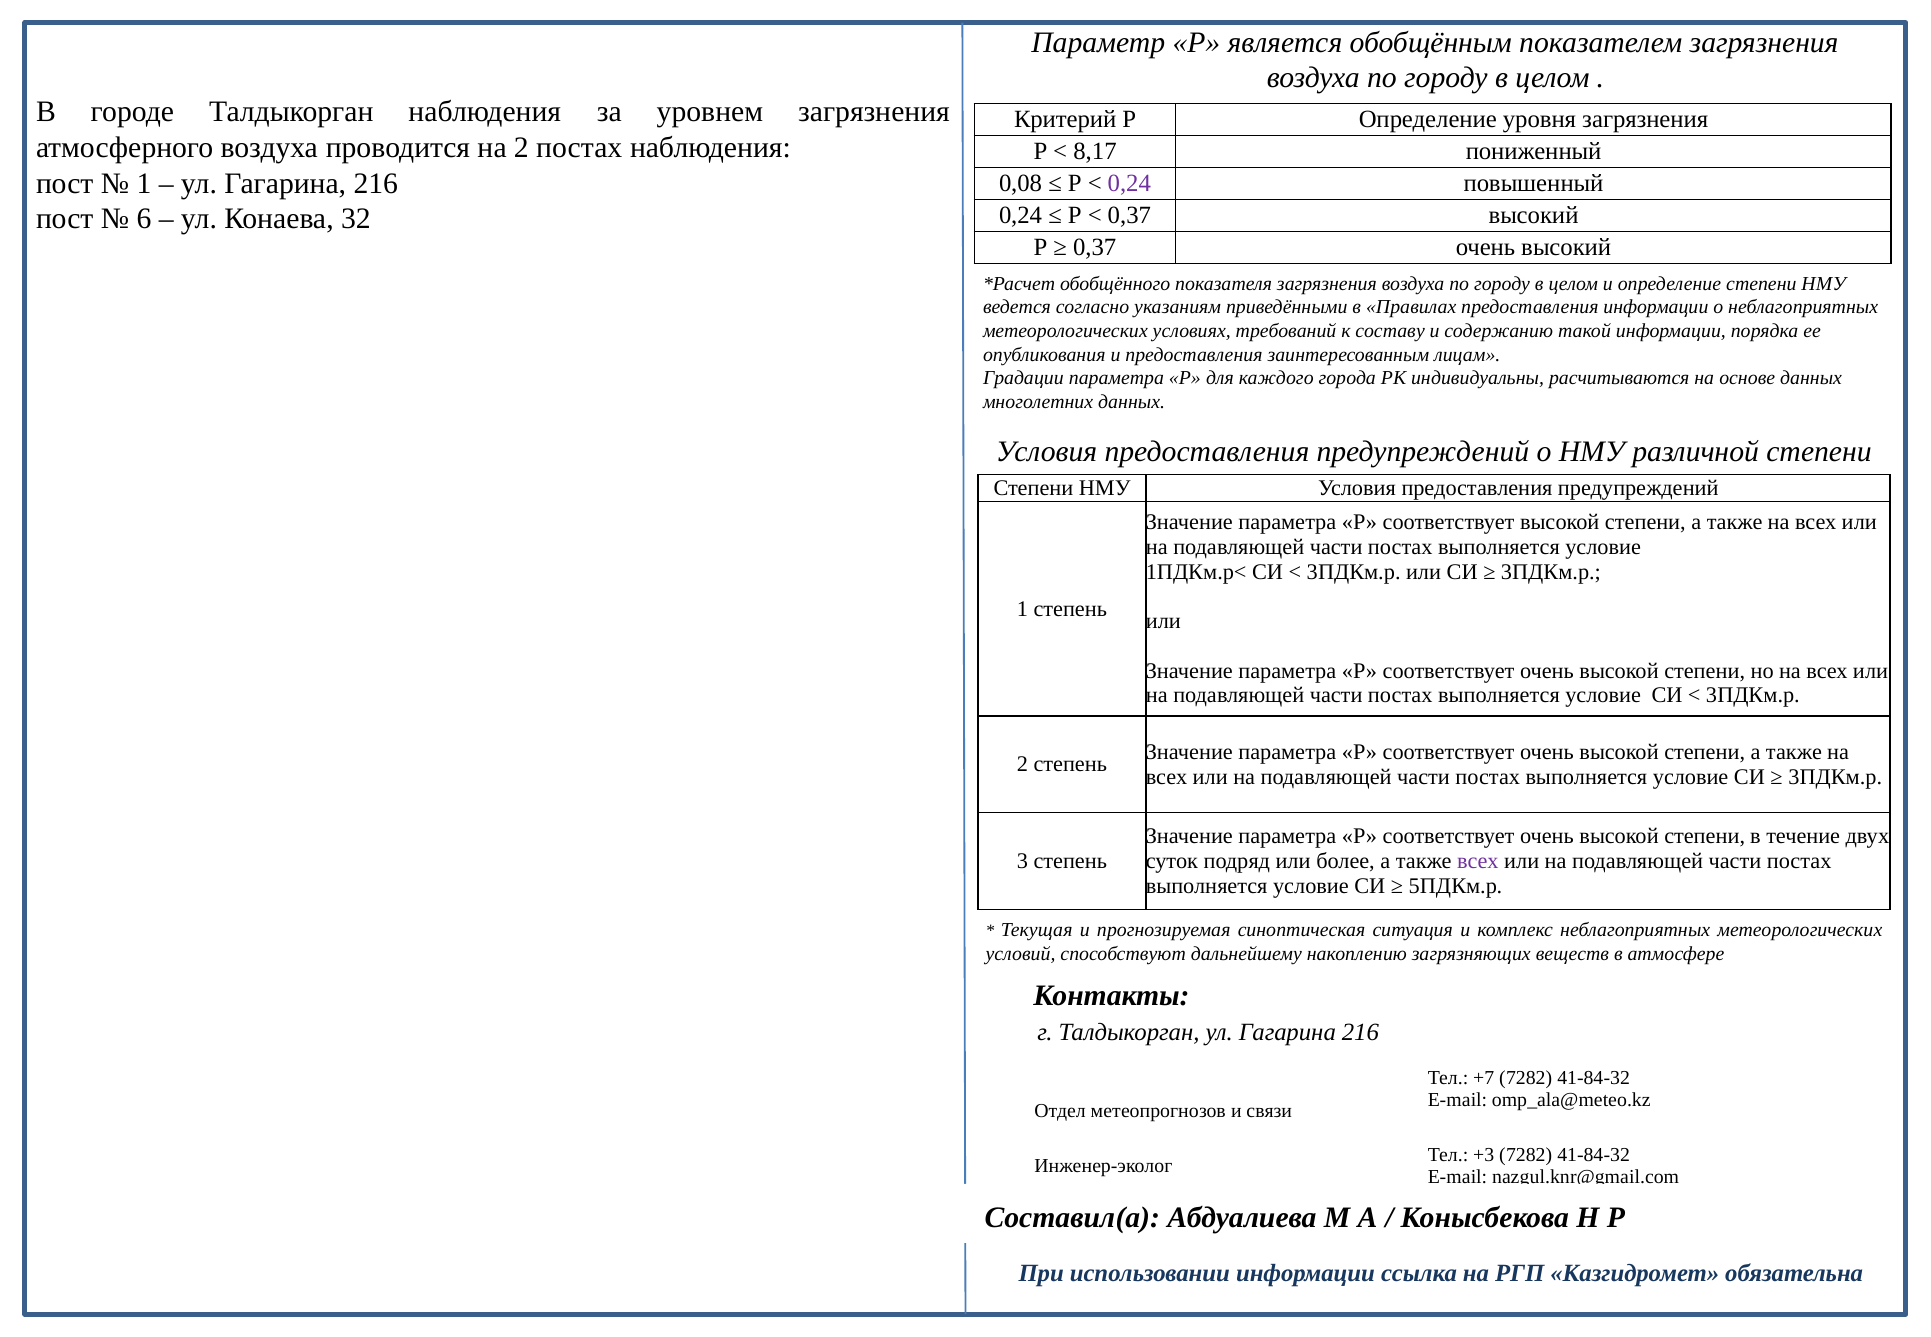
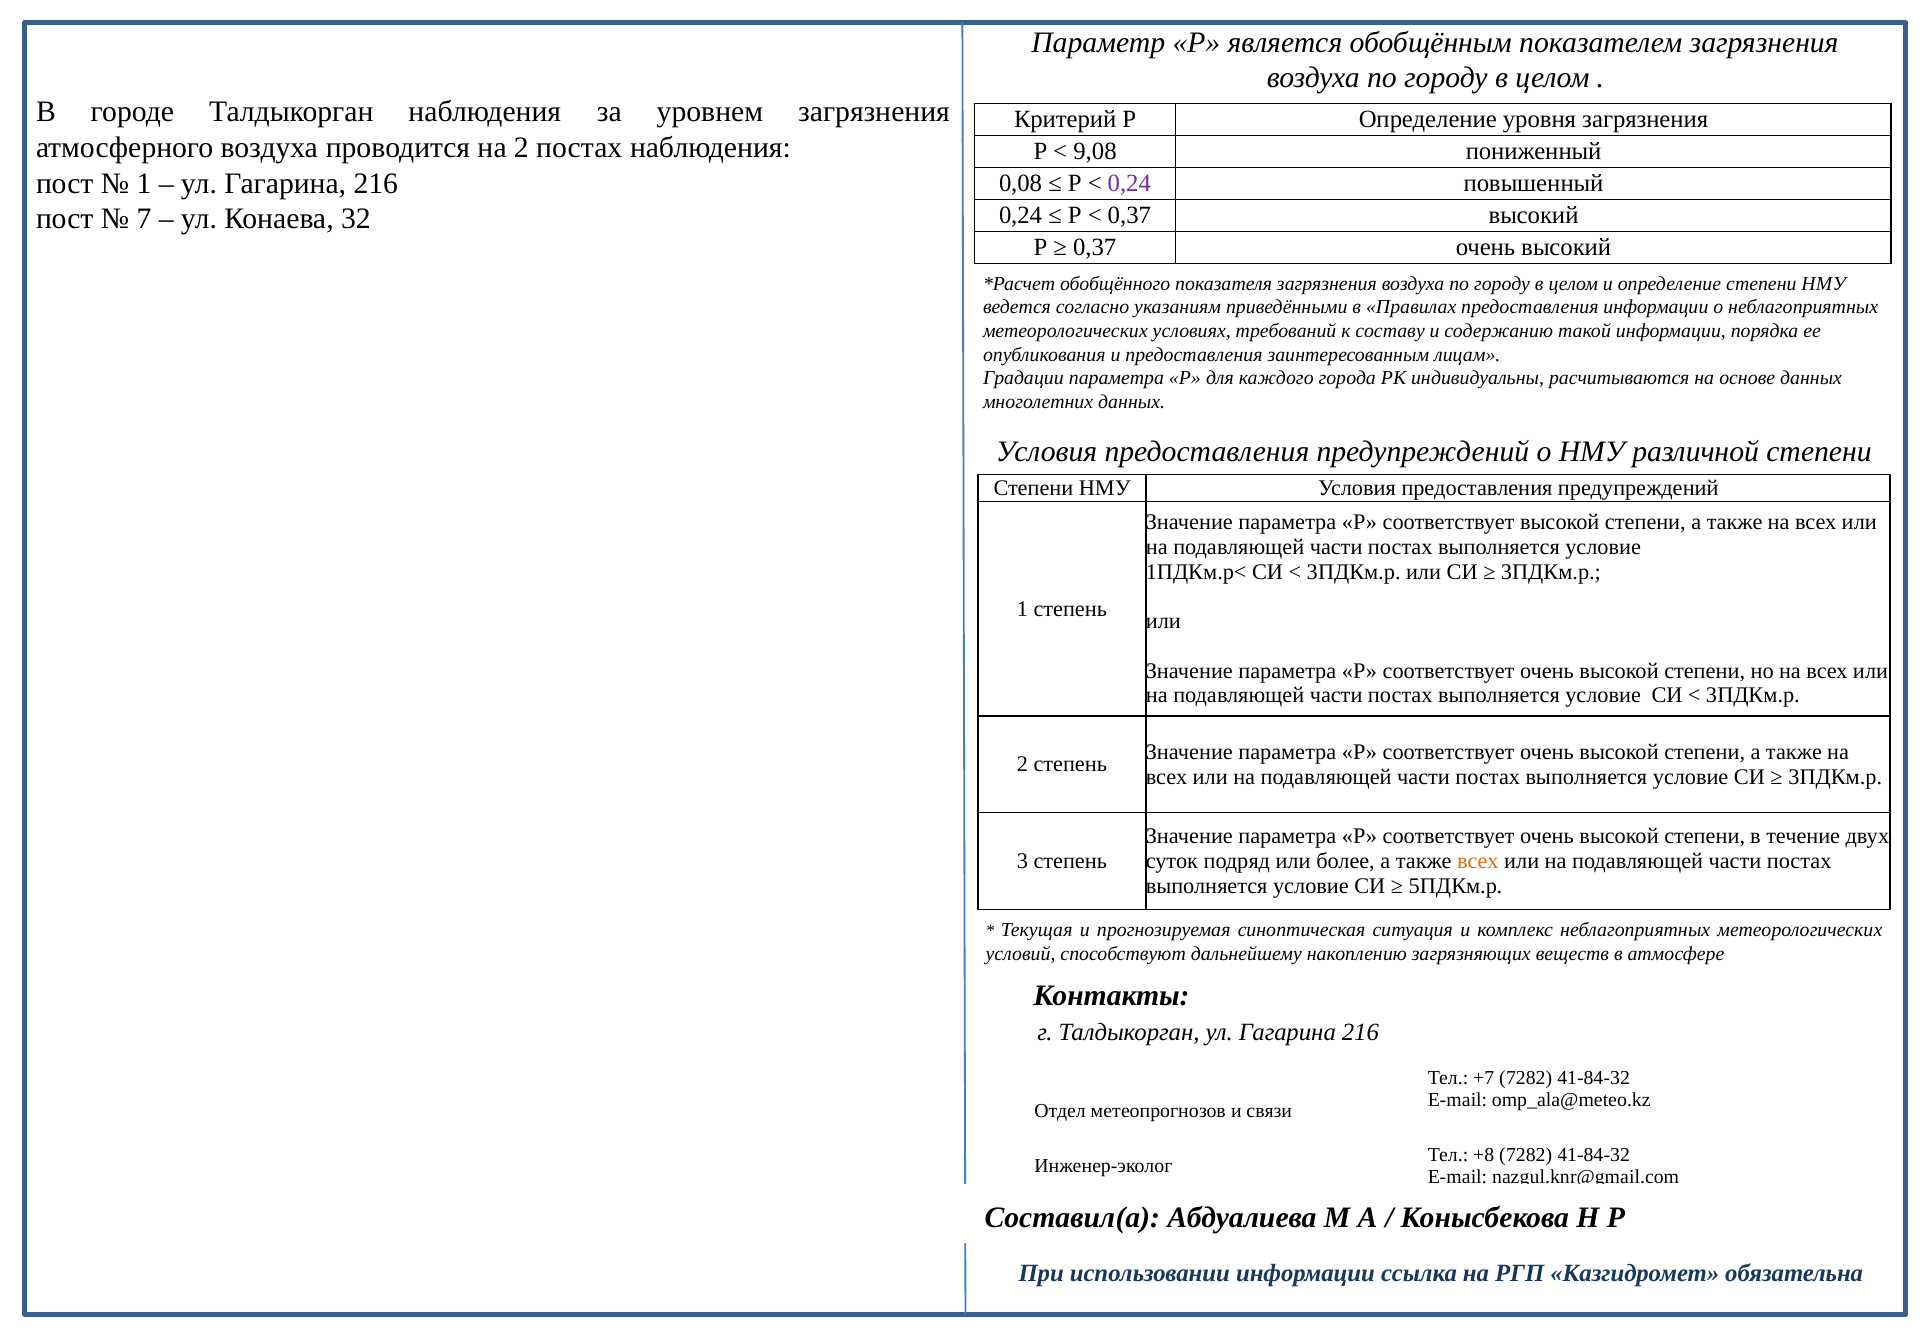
8,17: 8,17 -> 9,08 (1095, 151)
6: 6 -> 7 (144, 219)
всех colour: purple -> orange (1478, 861)
+3: +3 -> +8 (1484, 1155)
